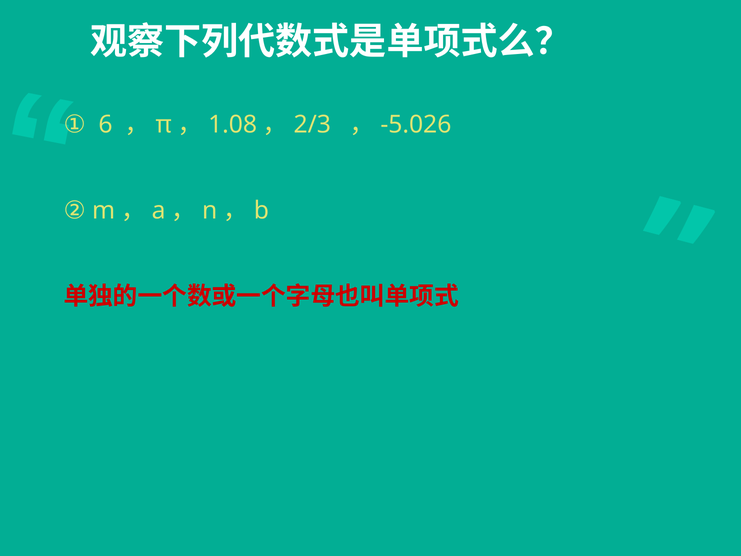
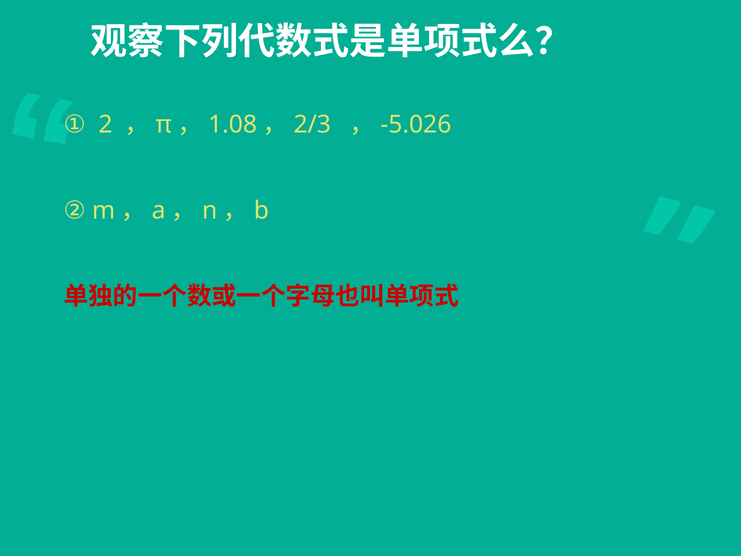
6: 6 -> 2 (106, 124)
